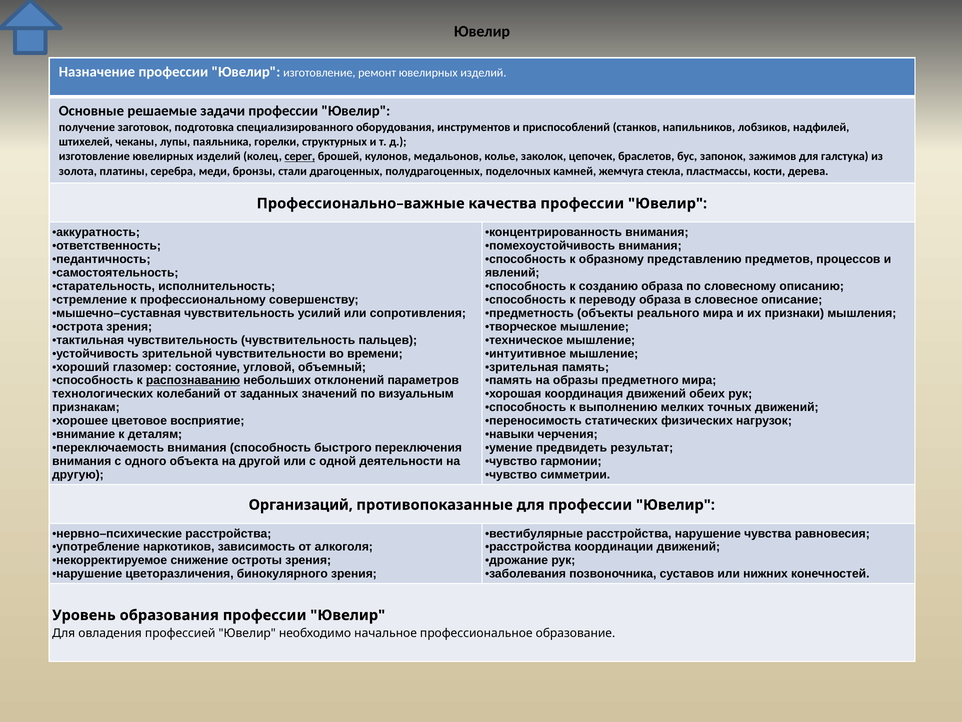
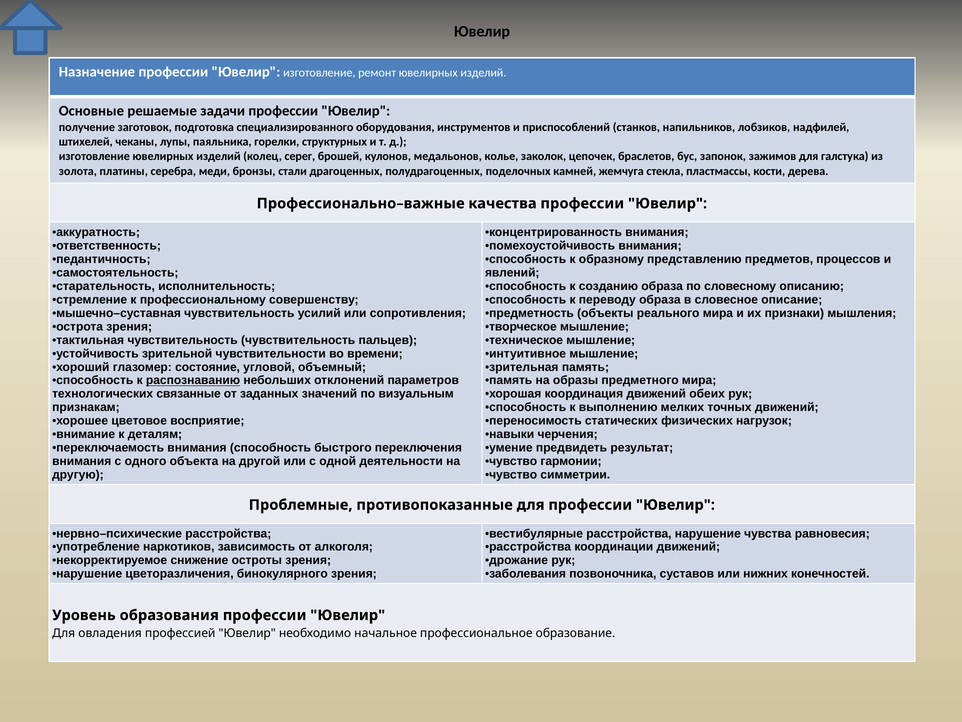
серег underline: present -> none (300, 156)
колебаний: колебаний -> связанные (189, 394)
Организаций: Организаций -> Проблемные (301, 505)
